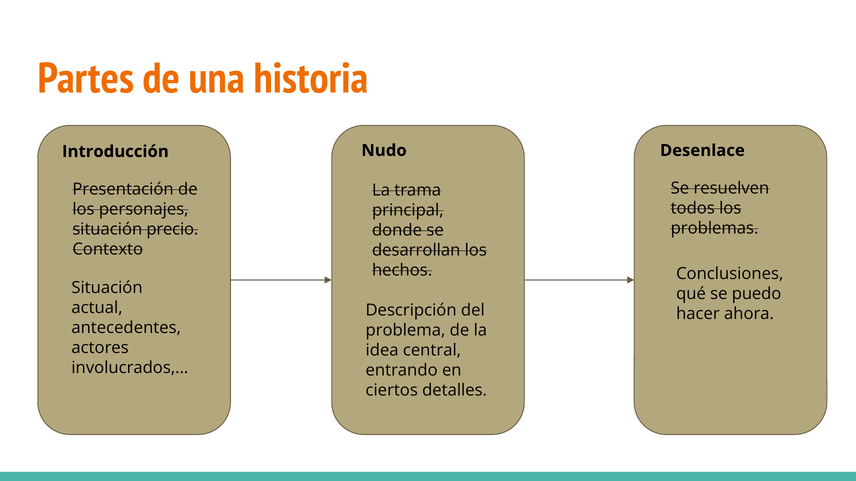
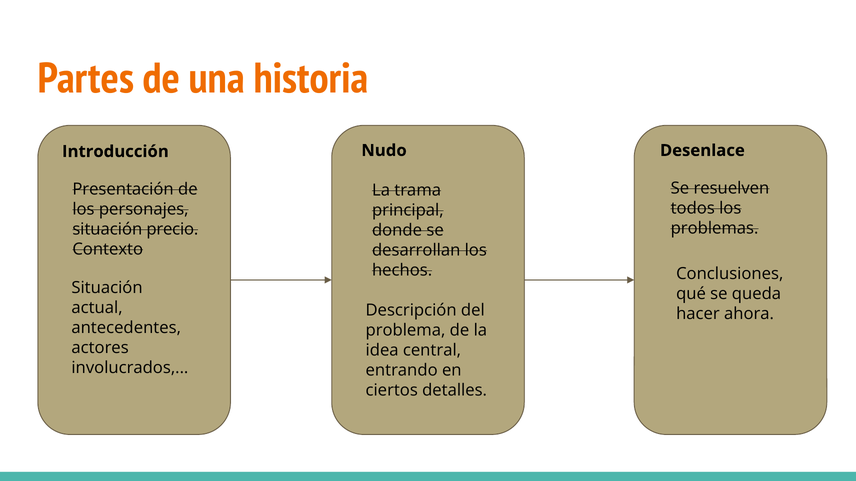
puedo: puedo -> queda (756, 294)
